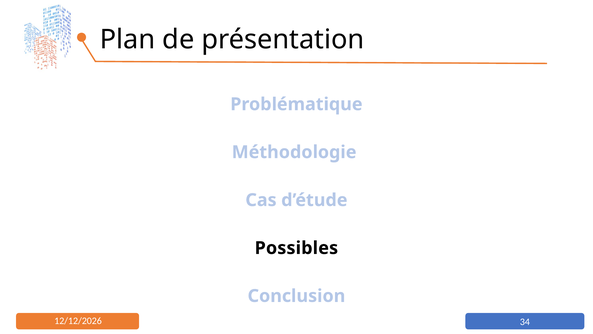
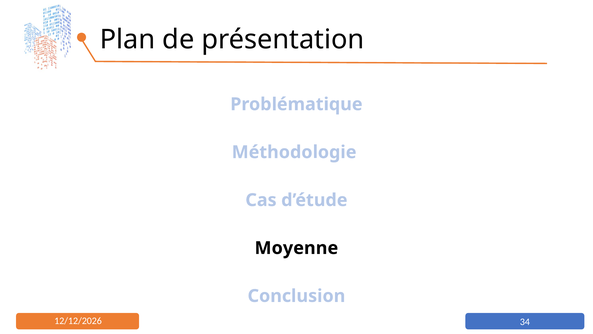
Possibles: Possibles -> Moyenne (296, 248)
